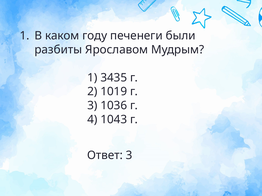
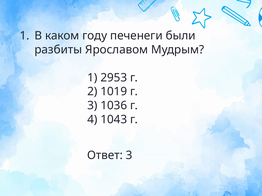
3435: 3435 -> 2953 (114, 78)
